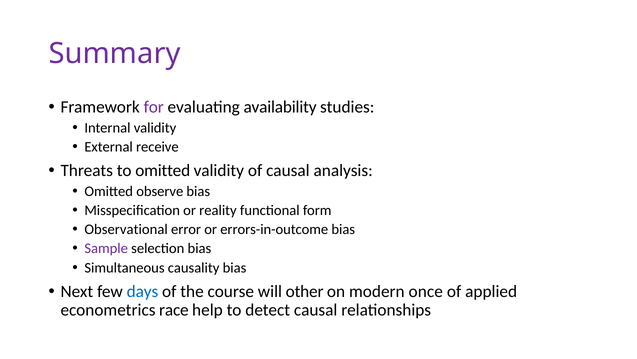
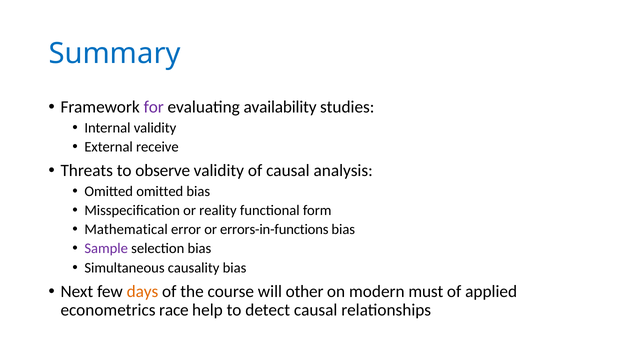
Summary colour: purple -> blue (115, 54)
to omitted: omitted -> observe (163, 170)
Omitted observe: observe -> omitted (160, 191)
Observational: Observational -> Mathematical (126, 229)
errors-in-outcome: errors-in-outcome -> errors-in-functions (274, 229)
days colour: blue -> orange (142, 291)
once: once -> must (426, 291)
